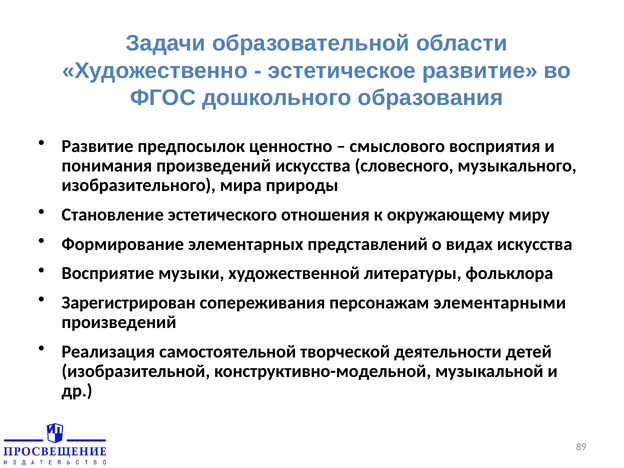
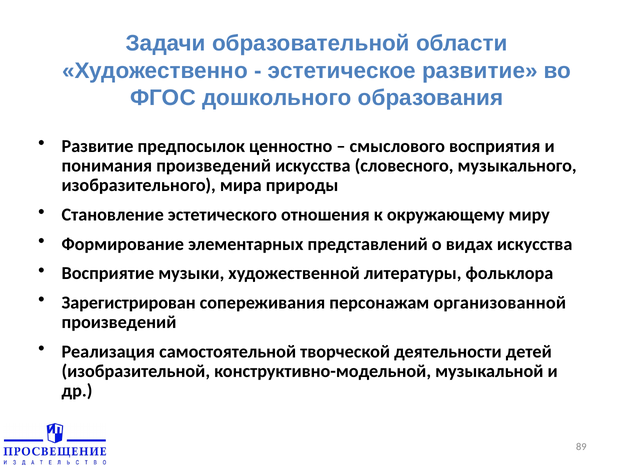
элементарными: элементарными -> организованной (500, 303)
